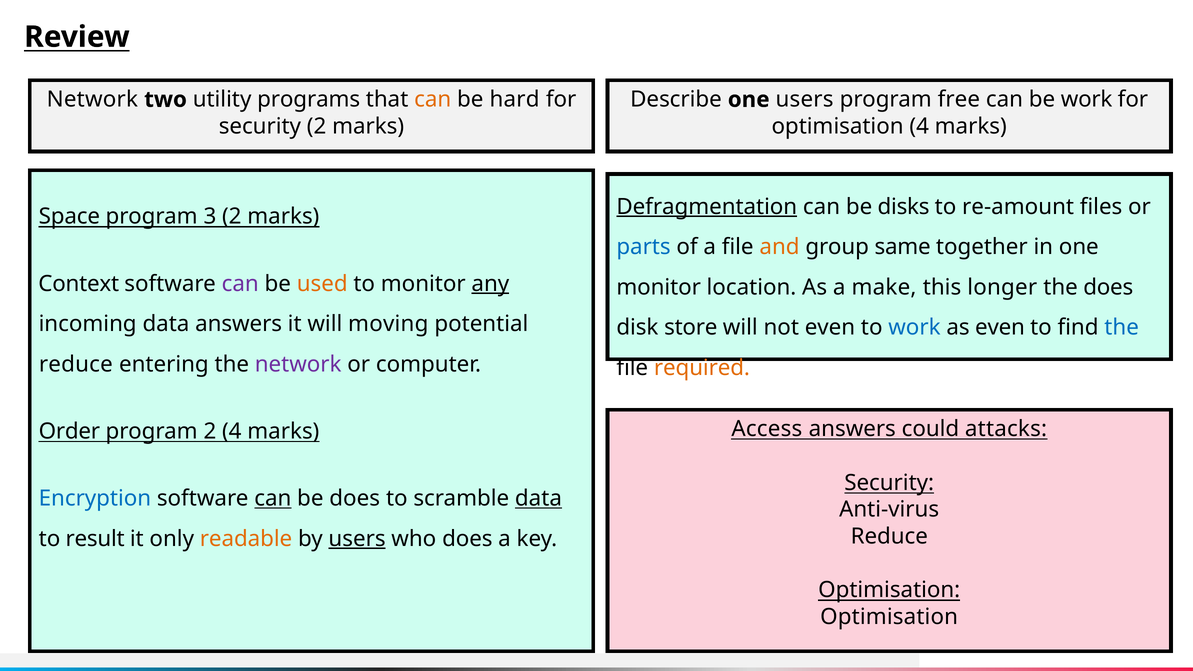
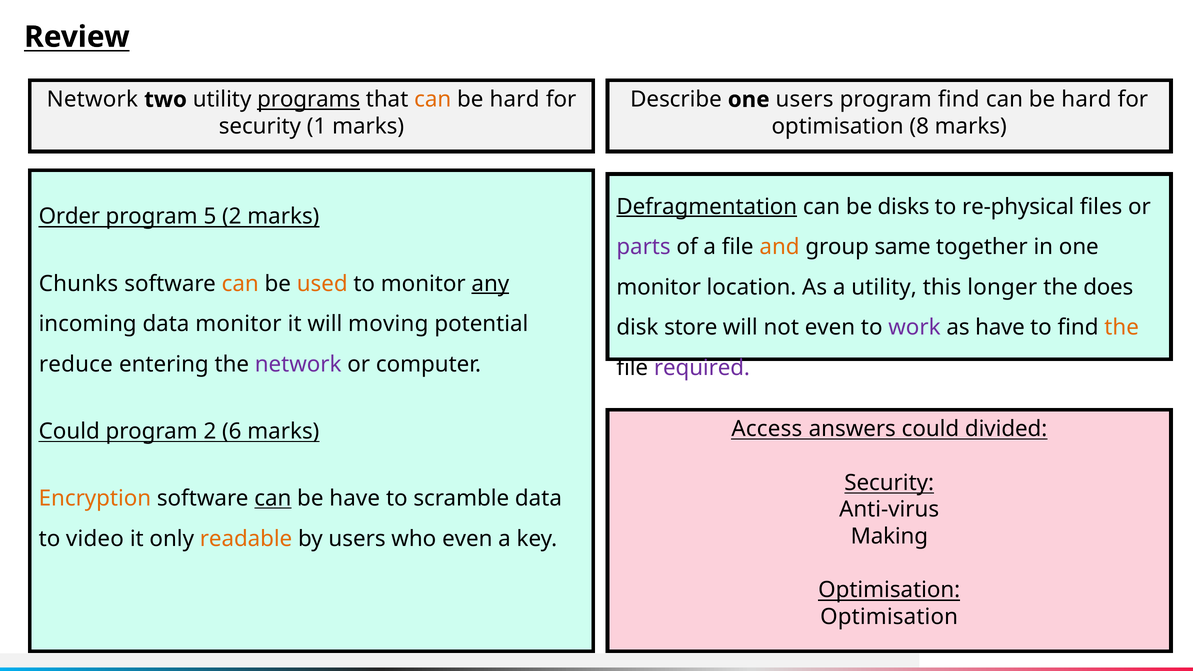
programs underline: none -> present (309, 100)
program free: free -> find (959, 100)
work: work -> hard (1086, 100)
security 2: 2 -> 1 (317, 126)
optimisation 4: 4 -> 8 (919, 126)
re-amount: re-amount -> re-physical (1018, 207)
Space: Space -> Order (69, 217)
3: 3 -> 5 (210, 217)
parts colour: blue -> purple (644, 247)
Context: Context -> Chunks (78, 284)
can colour: purple -> orange (240, 284)
a make: make -> utility (884, 287)
data answers: answers -> monitor (238, 324)
work colour: blue -> purple (914, 328)
as even: even -> have (1000, 328)
the colour: blue -> orange (1122, 328)
required colour: orange -> purple (702, 368)
attacks: attacks -> divided (1006, 429)
Order: Order -> Could (69, 431)
2 4: 4 -> 6 (232, 431)
Encryption colour: blue -> orange (95, 498)
be does: does -> have (355, 498)
data underline: present -> none (538, 498)
Reduce: Reduce -> Making (889, 536)
result: result -> video (95, 539)
users underline: present -> none (357, 539)
who does: does -> even (467, 539)
